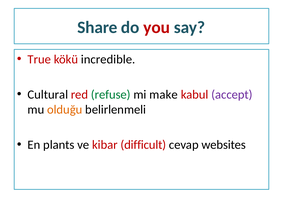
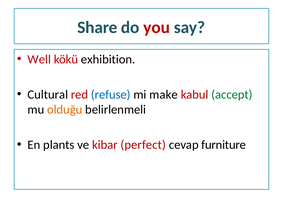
True: True -> Well (39, 59)
incredible: incredible -> exhibition (108, 59)
refuse colour: green -> blue (111, 95)
accept colour: purple -> green (232, 95)
difficult: difficult -> perfect (143, 145)
websites: websites -> furniture (224, 145)
